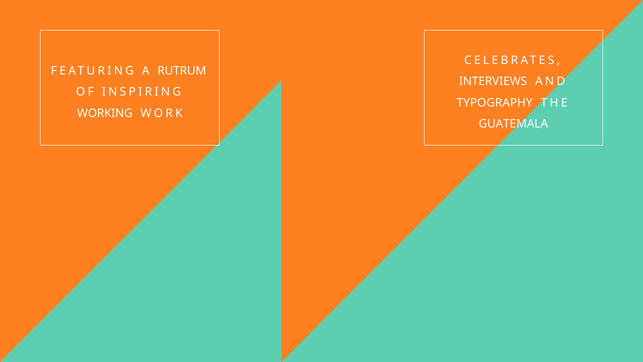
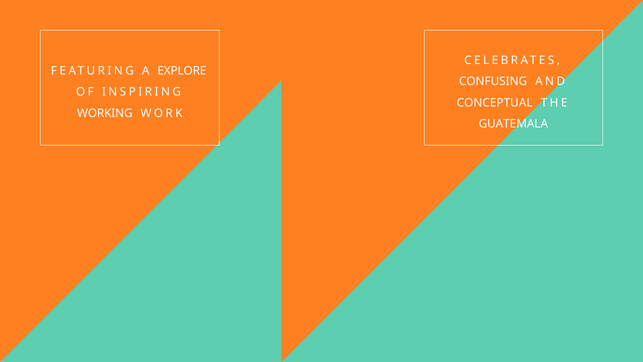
RUTRUM: RUTRUM -> EXPLORE (182, 71)
INTERVIEWS: INTERVIEWS -> CONFUSING (493, 81)
TYPOGRAPHY: TYPOGRAPHY -> CONCEPTUAL (495, 103)
